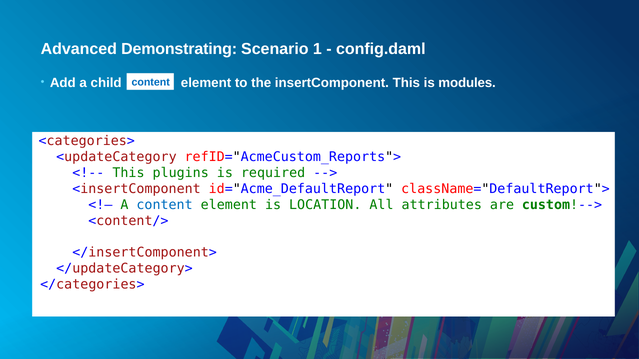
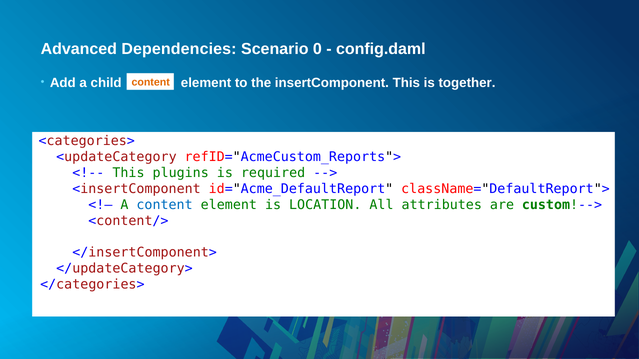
Demonstrating: Demonstrating -> Dependencies (179, 49)
1: 1 -> 0 (317, 49)
modules: modules -> together (467, 83)
content colour: blue -> orange (151, 82)
